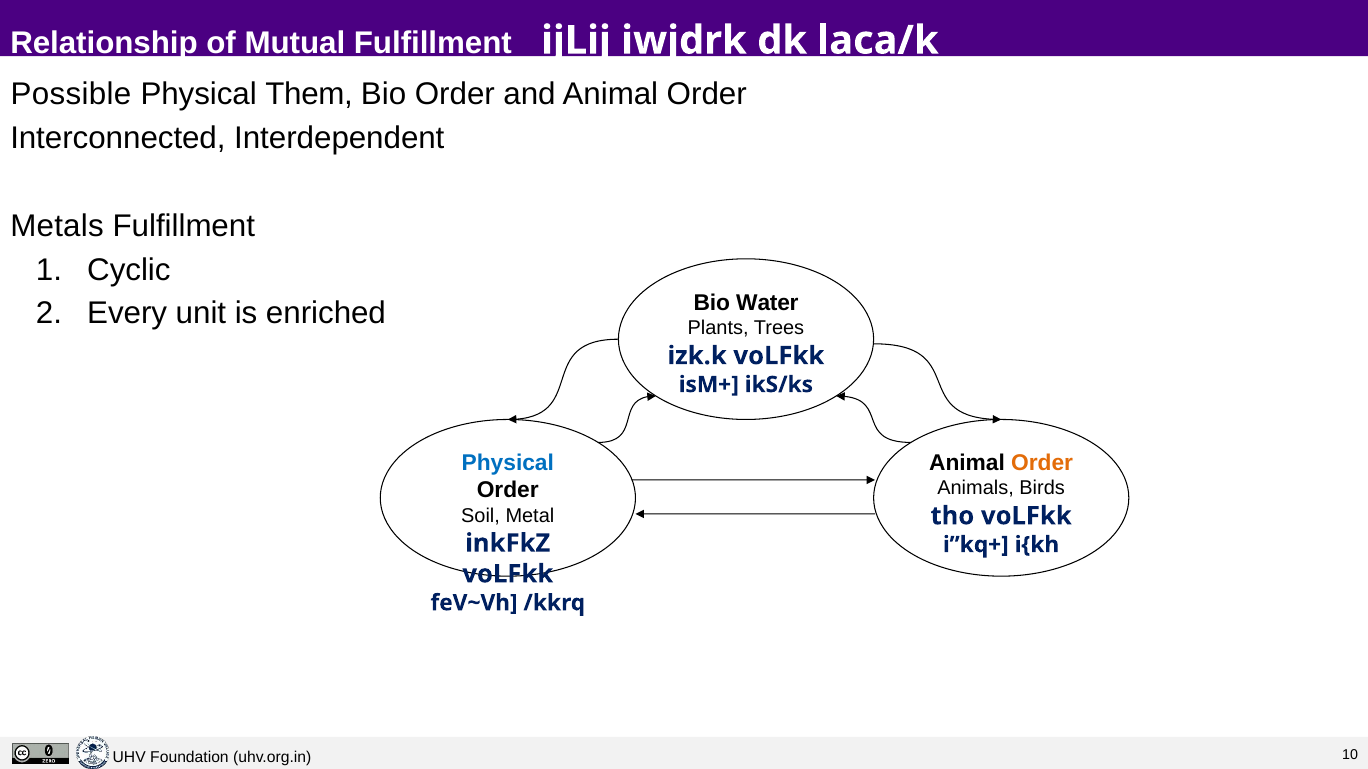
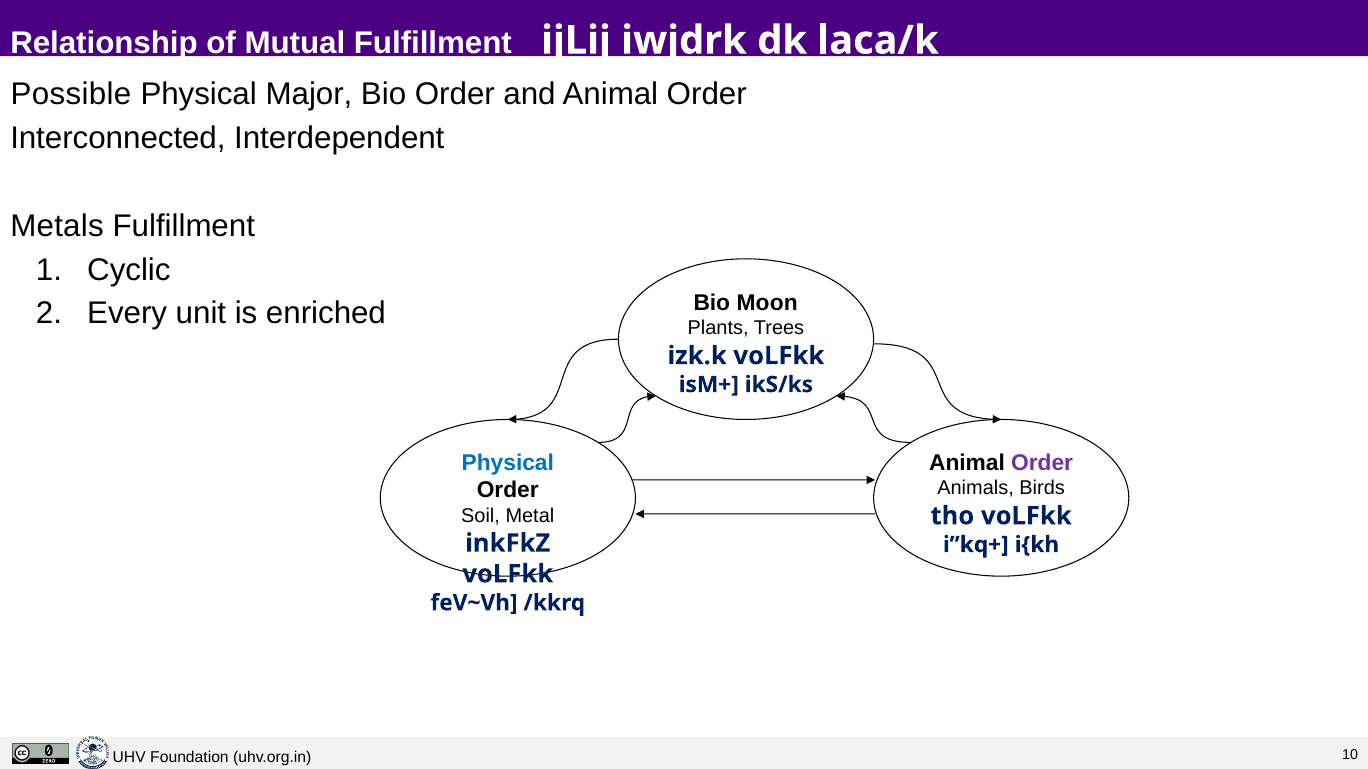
Them: Them -> Major (309, 95)
Water: Water -> Moon (767, 303)
Order colour: orange -> purple (1042, 463)
